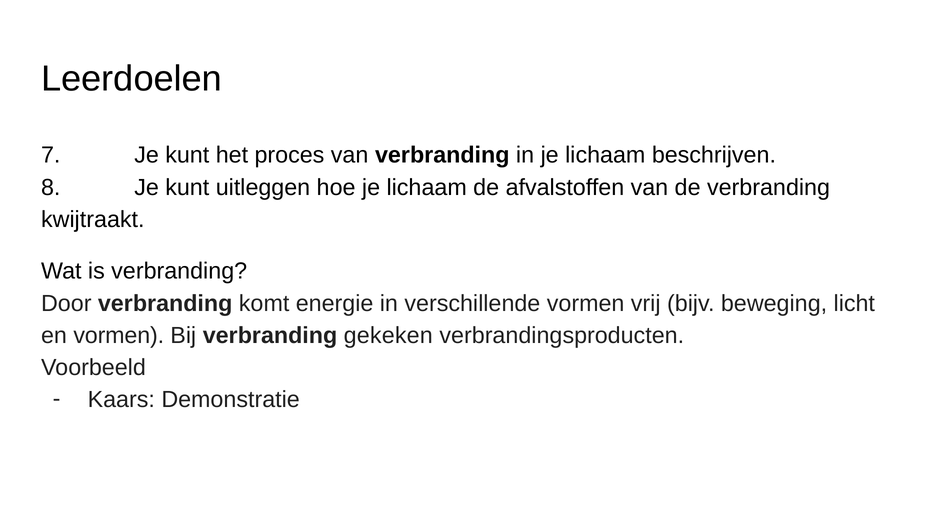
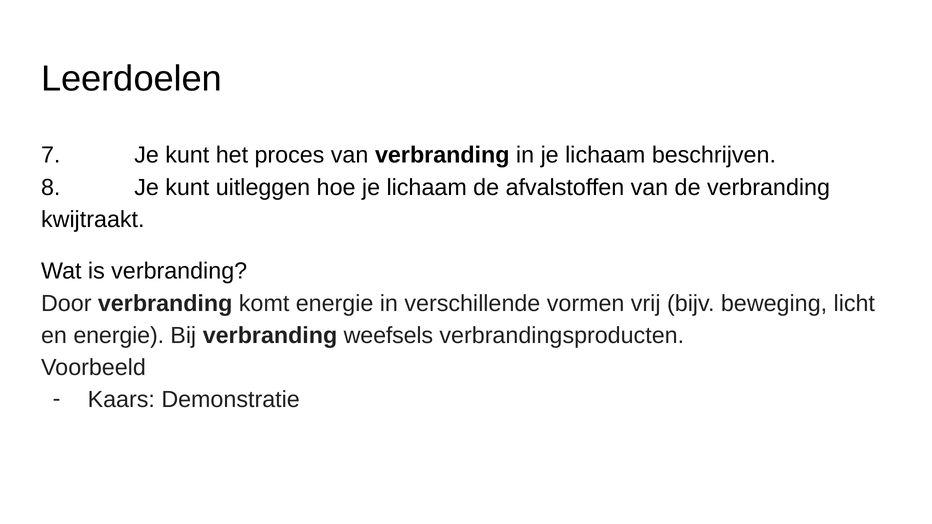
en vormen: vormen -> energie (119, 336)
gekeken: gekeken -> weefsels (388, 336)
